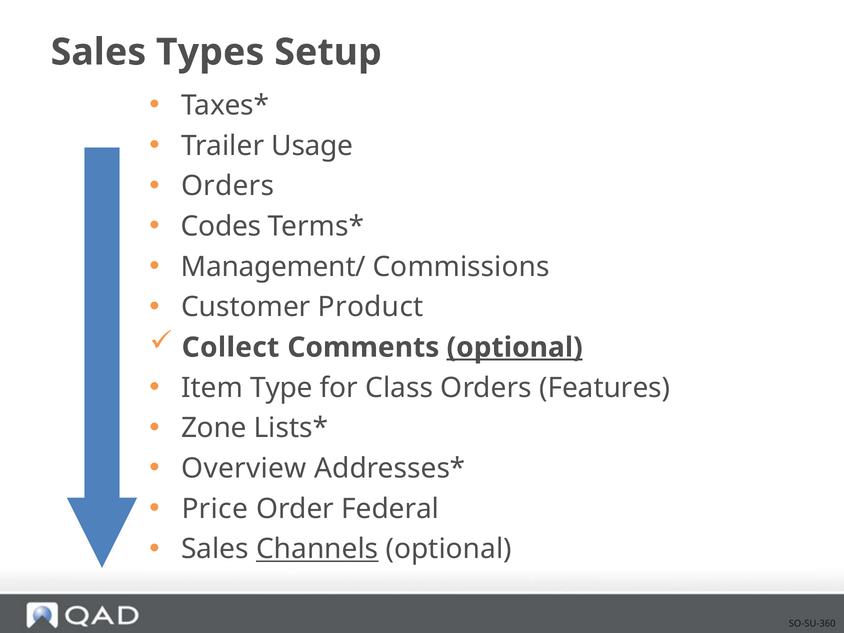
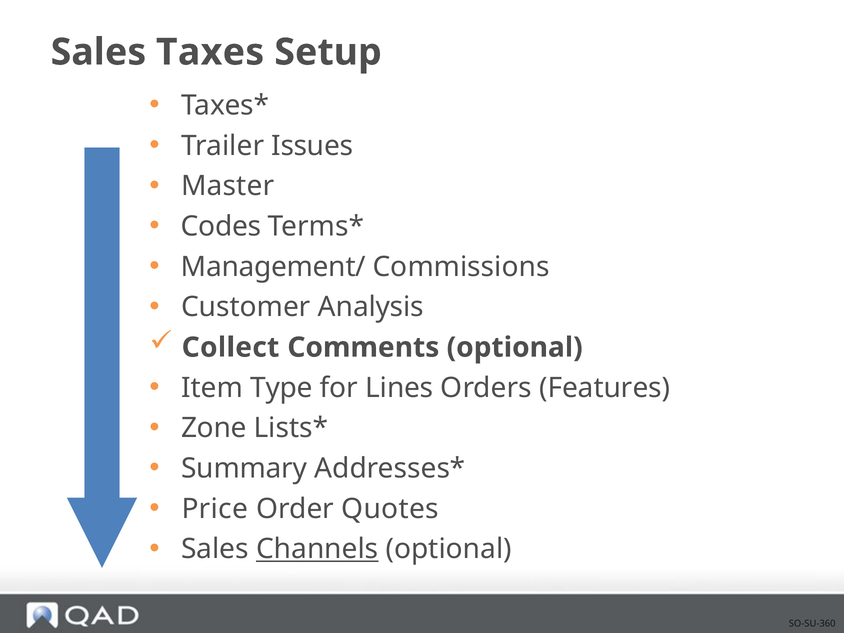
Types: Types -> Taxes (210, 52)
Usage: Usage -> Issues (312, 146)
Orders: Orders -> Master (228, 186)
Product: Product -> Analysis (371, 307)
optional underline: present -> none (515, 347)
Class: Class -> Lines (399, 388)
Overview: Overview -> Summary (244, 468)
Federal: Federal -> Quotes (390, 509)
